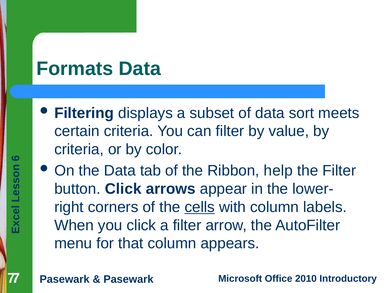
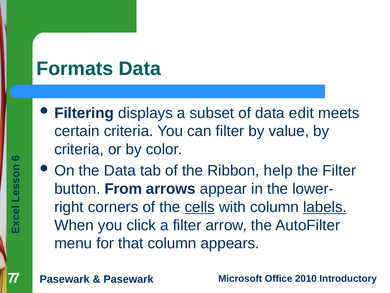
sort: sort -> edit (301, 113)
button Click: Click -> From (123, 189)
labels underline: none -> present (325, 207)
